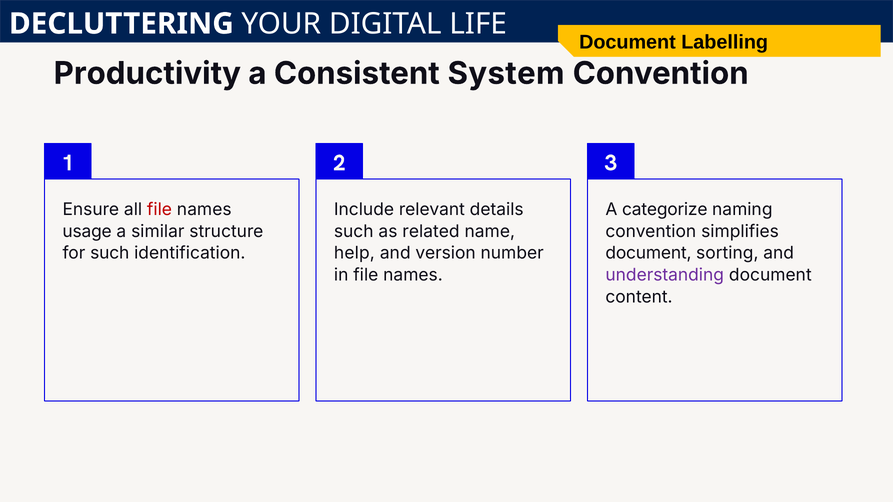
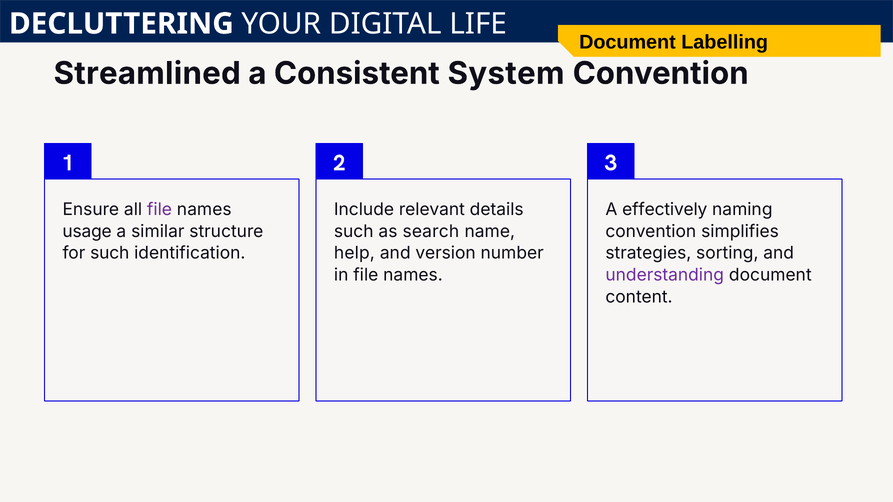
Productivity: Productivity -> Streamlined (147, 74)
file colour: red -> purple (159, 210)
categorize: categorize -> effectively (665, 210)
related: related -> search (431, 232)
document: document -> strategies (648, 253)
